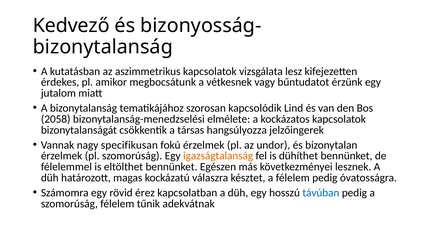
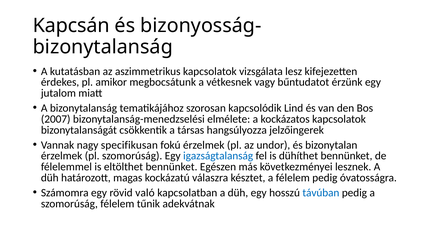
Kedvező: Kedvező -> Kapcsán (71, 26)
2058: 2058 -> 2007 (56, 119)
igazságtalanság colour: orange -> blue (218, 156)
érez: érez -> való (145, 192)
